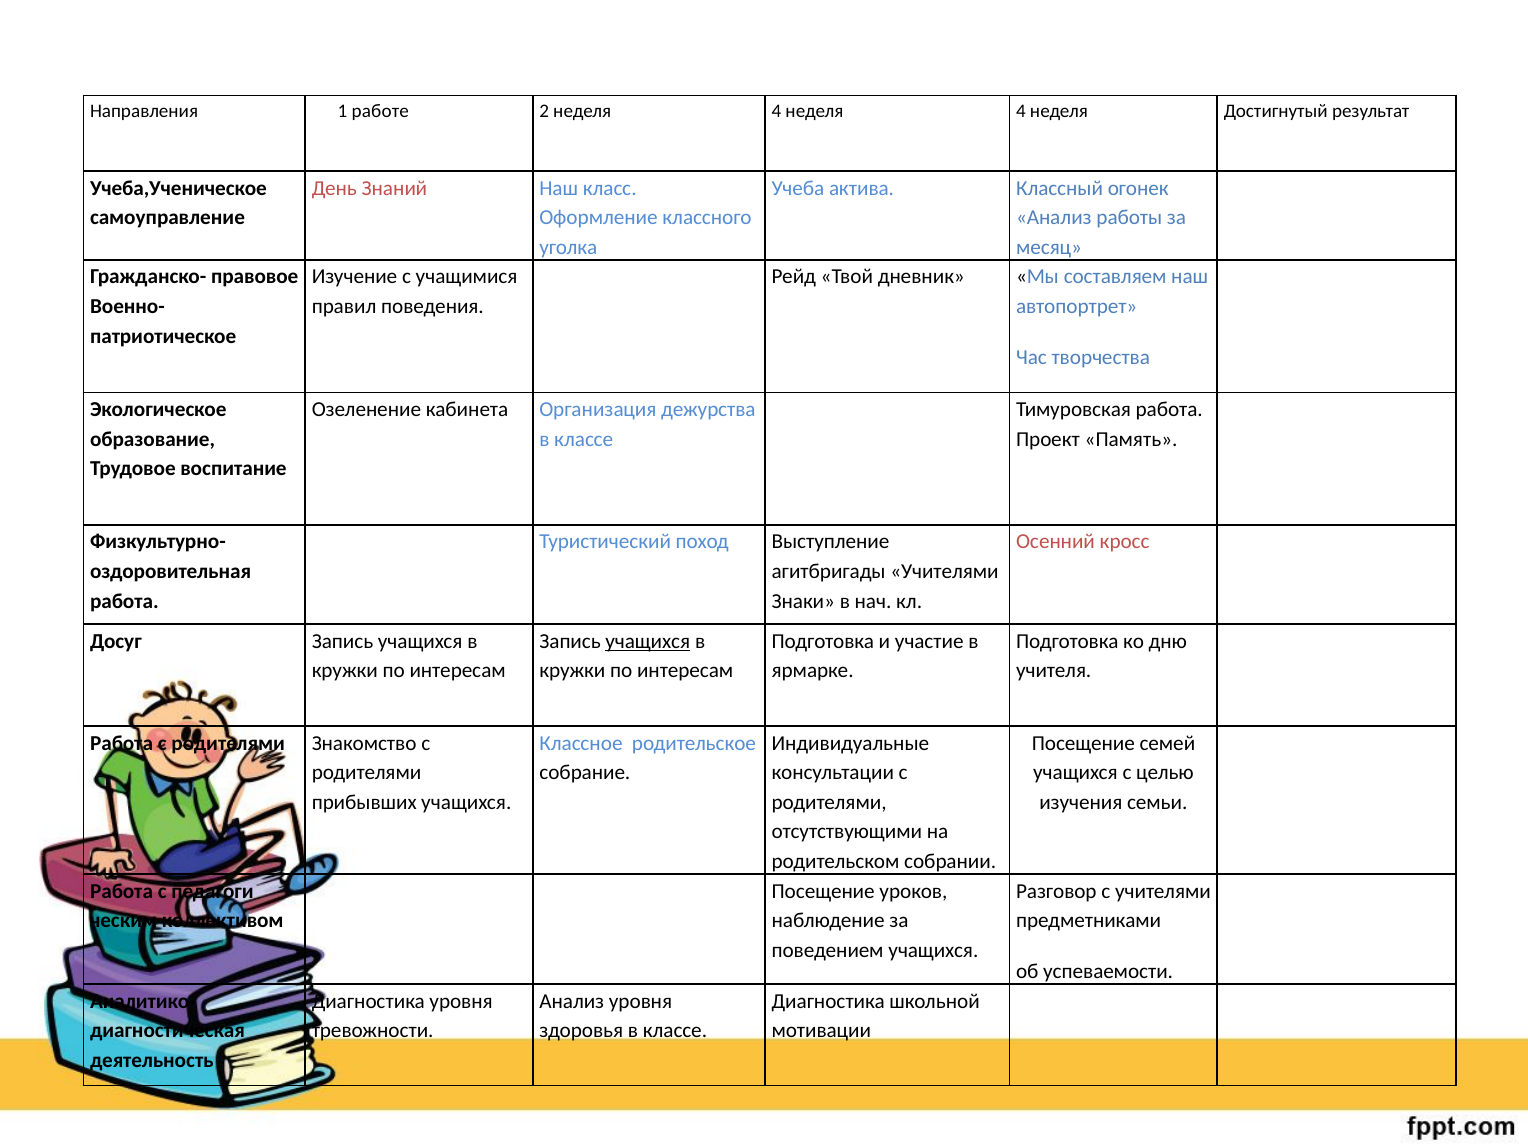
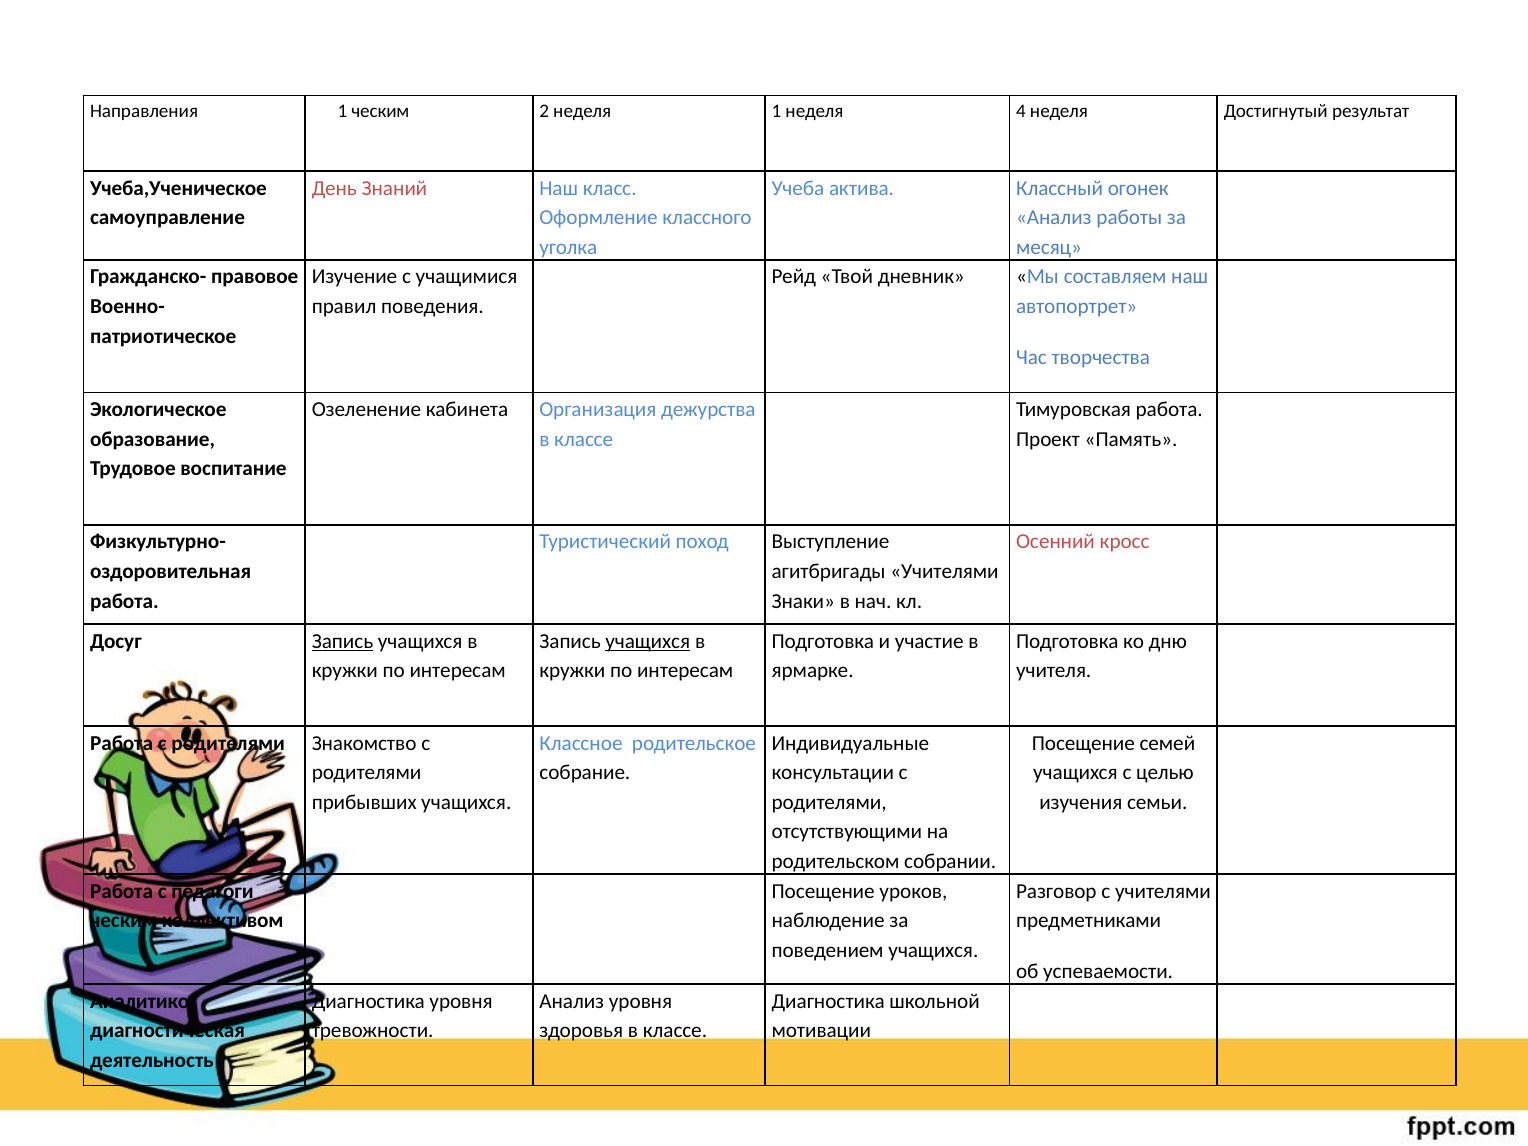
1 работе: работе -> ческим (380, 111)
2 неделя 4: 4 -> 1 (777, 111)
Запись underline: none -> present (343, 641)
